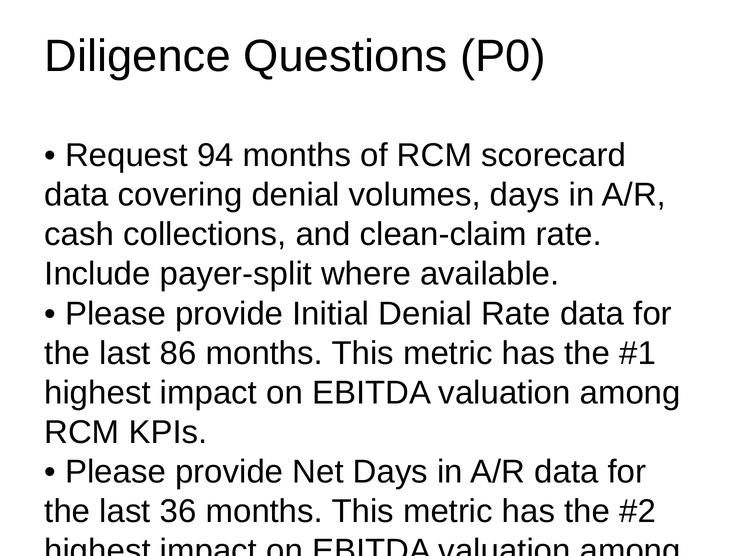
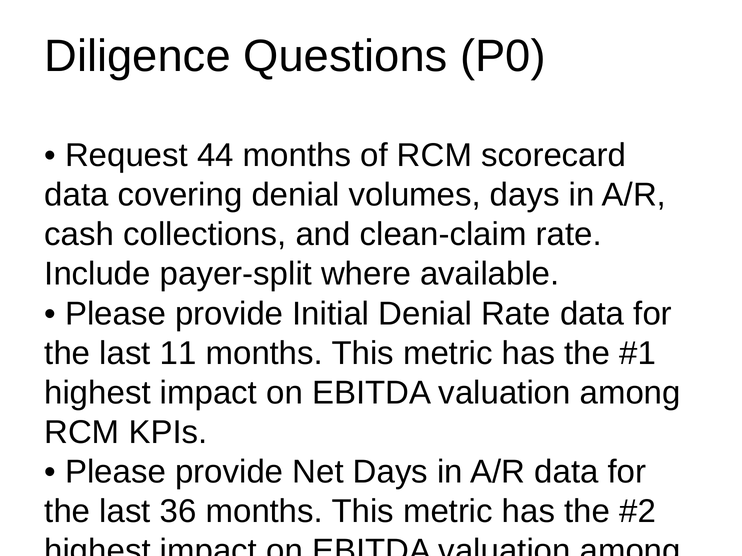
94: 94 -> 44 (215, 156)
86: 86 -> 11 (178, 354)
